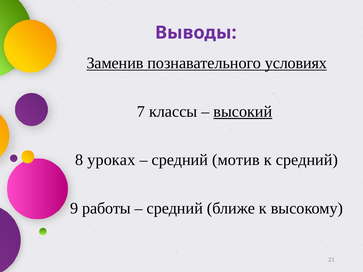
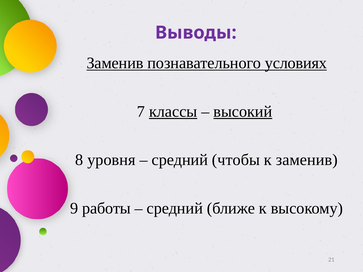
классы underline: none -> present (173, 112)
уроках: уроках -> уровня (111, 160)
мотив: мотив -> чтобы (236, 160)
к средний: средний -> заменив (307, 160)
